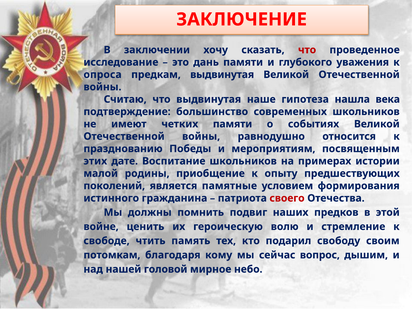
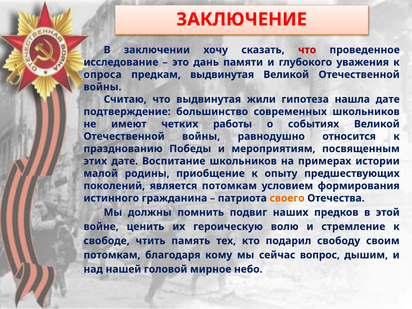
наше: наше -> жили (261, 99)
нашла века: века -> дате (388, 99)
четких памяти: памяти -> работы (233, 124)
является памятные: памятные -> потомкам (229, 186)
своего colour: red -> orange (287, 198)
